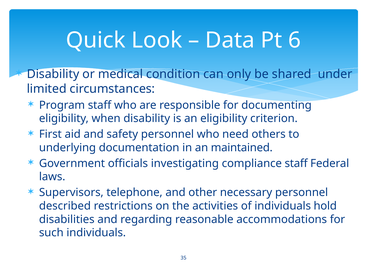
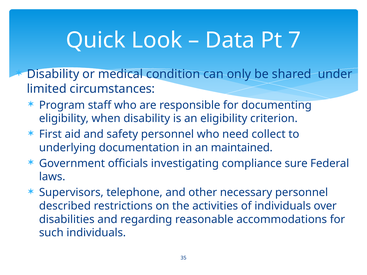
6: 6 -> 7 (295, 40)
others: others -> collect (269, 134)
compliance staff: staff -> sure (296, 163)
hold: hold -> over (325, 206)
